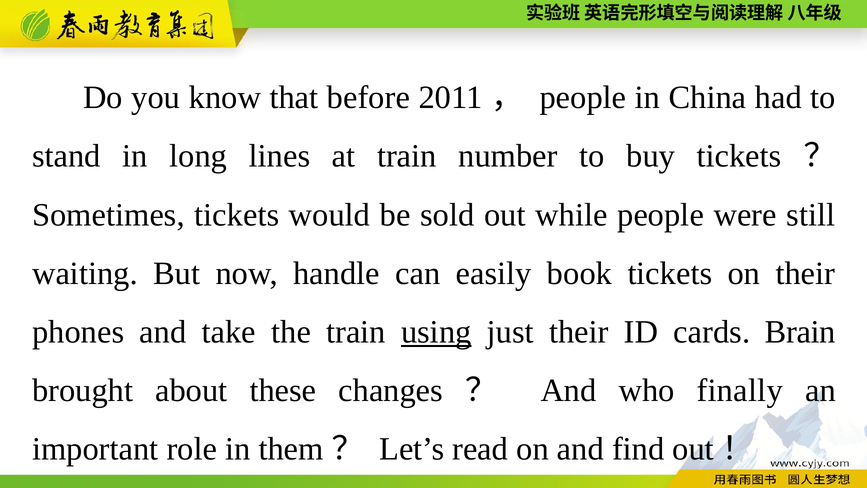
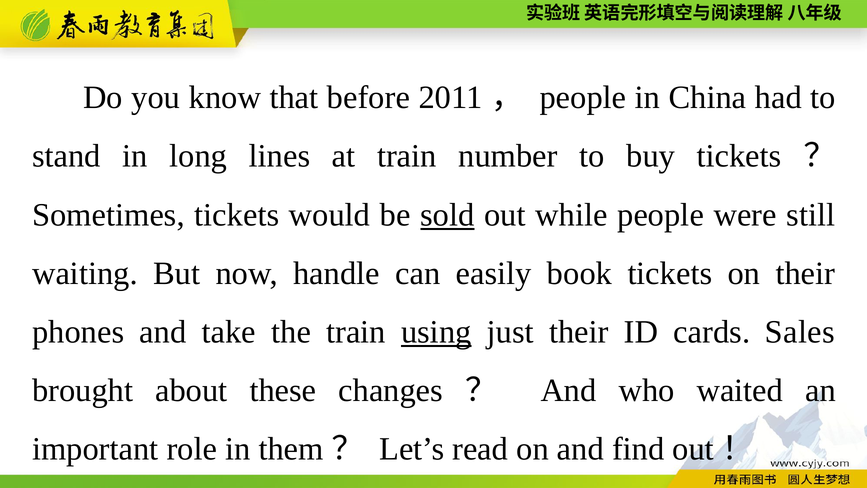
sold underline: none -> present (447, 215)
Brain: Brain -> Sales (800, 332)
finally: finally -> waited (740, 390)
